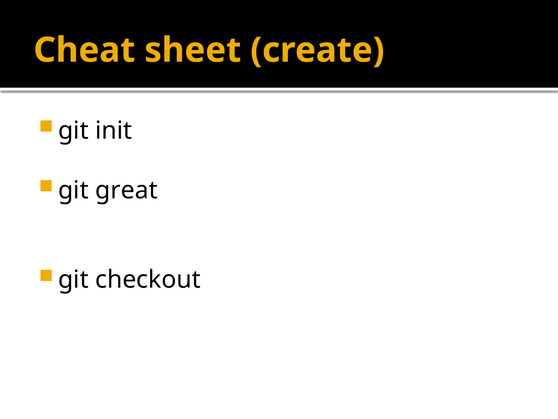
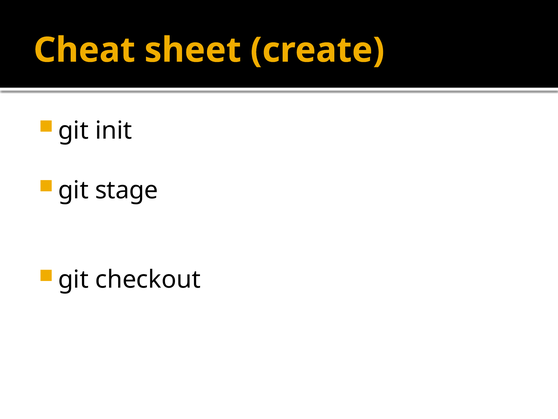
great: great -> stage (127, 190)
